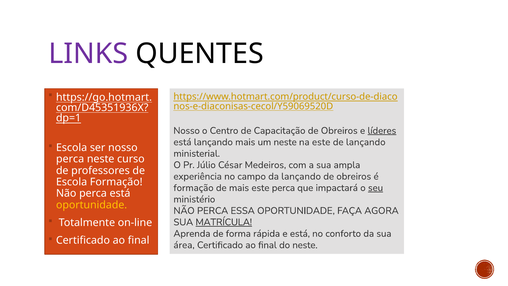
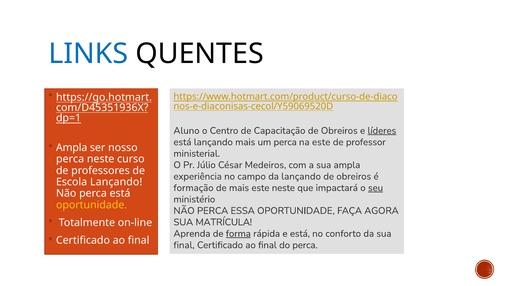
LINKS colour: purple -> blue (88, 54)
Nosso: Nosso -> Aluno (187, 131)
um neste: neste -> perca (285, 142)
de lançando: lançando -> professor (366, 142)
Escola: Escola -> Ampla (72, 148)
Escola Formação: Formação -> Lançando (116, 182)
este perca: perca -> neste (283, 188)
MATRÍCULA underline: present -> none (224, 222)
forma underline: none -> present (238, 233)
área: área -> final (184, 245)
do neste: neste -> perca (305, 245)
